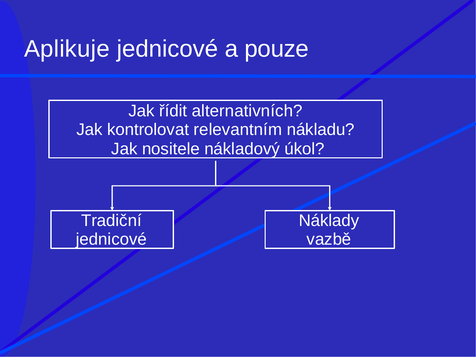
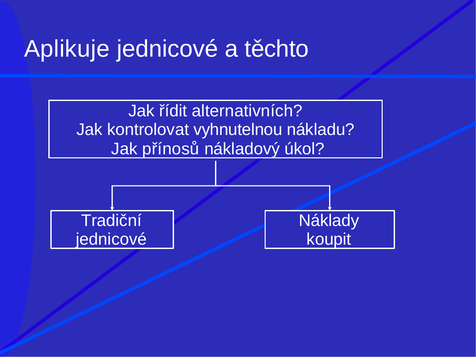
pouze: pouze -> těchto (277, 49)
relevantním: relevantním -> vyhnutelnou (238, 130)
nositele: nositele -> přínosů (171, 149)
vazbě: vazbě -> koupit (329, 239)
